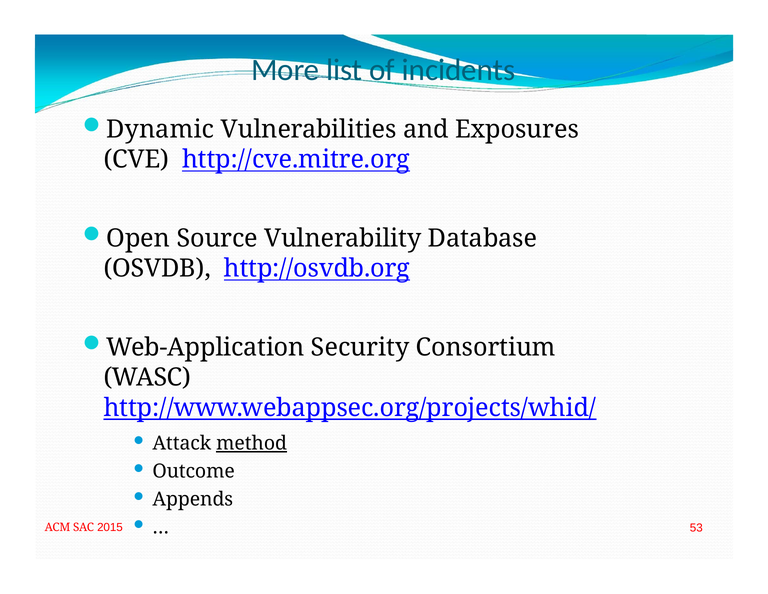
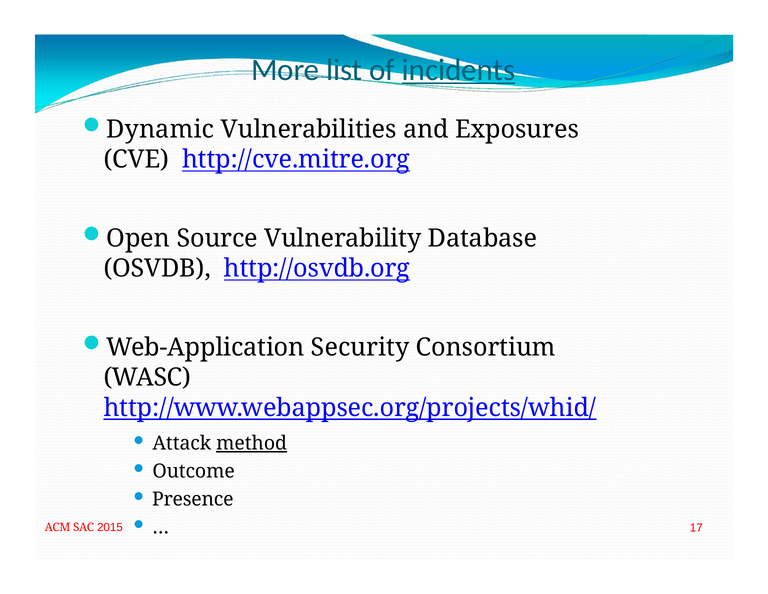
incidents underline: none -> present (458, 70)
Appends: Appends -> Presence (193, 499)
53: 53 -> 17 (696, 527)
